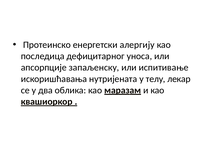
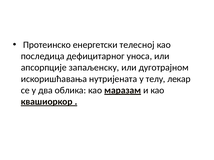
алергију: алергију -> телесној (137, 45)
испитивање: испитивање -> дуготрајном (164, 68)
